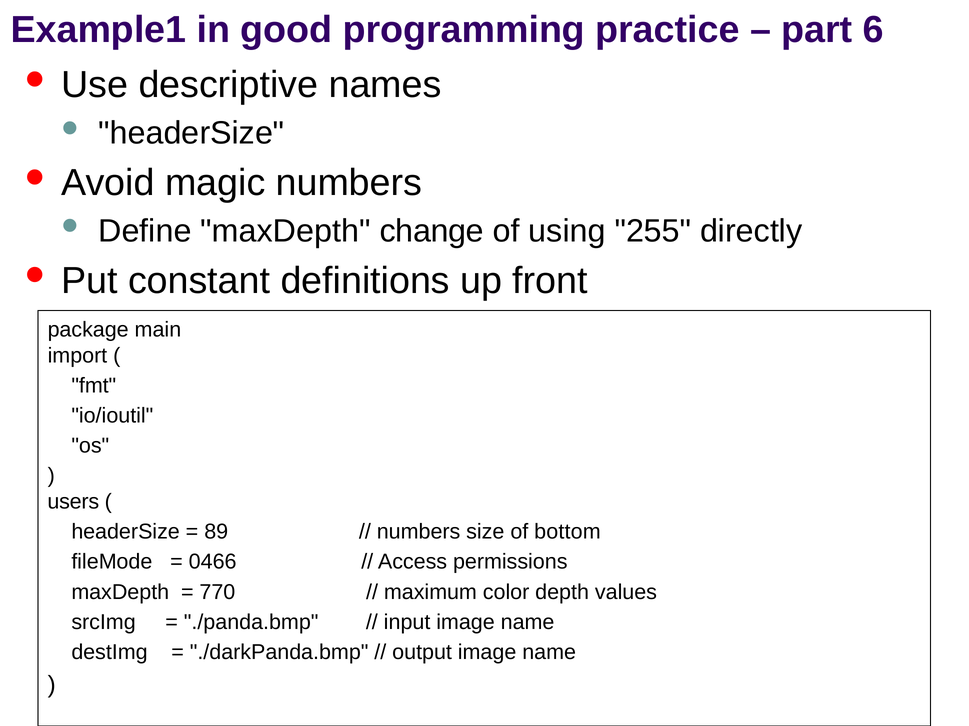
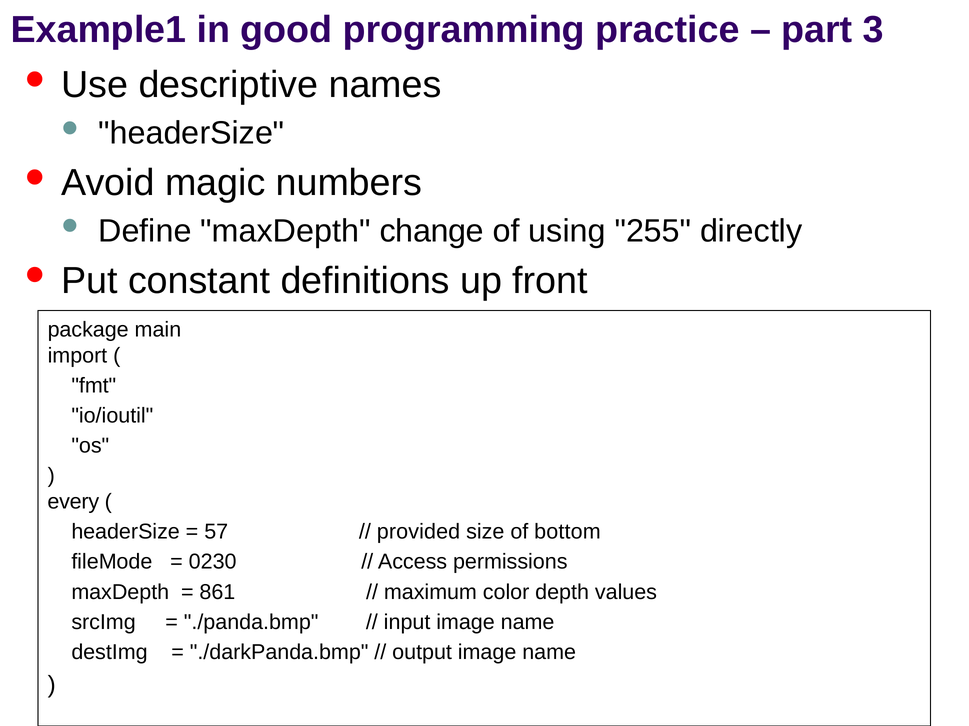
6: 6 -> 3 (873, 30)
users: users -> every (73, 502)
89: 89 -> 57 (216, 532)
numbers: numbers -> provided (418, 532)
0466: 0466 -> 0230 (213, 562)
770: 770 -> 861 (217, 593)
